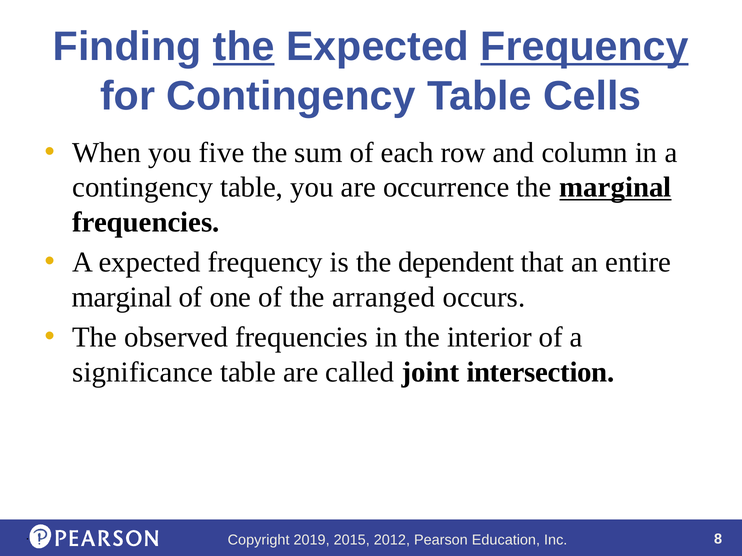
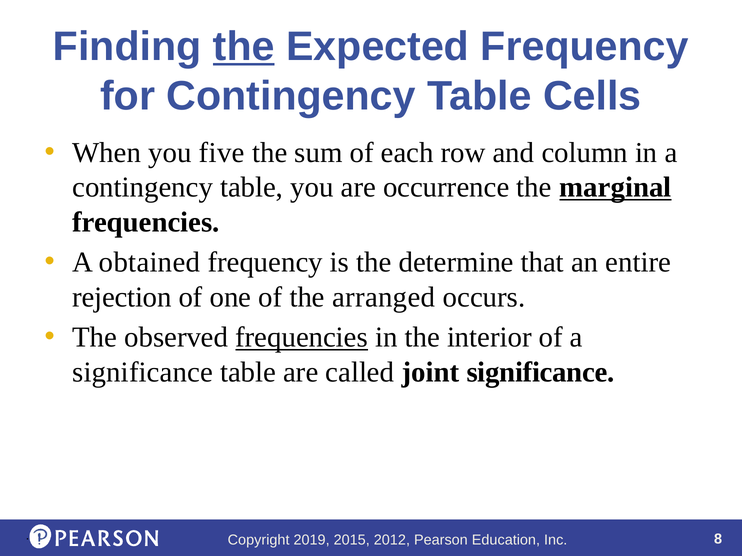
Frequency underline: present -> none (585, 47)
A expected: expected -> obtained (149, 263)
dependent: dependent -> determine (456, 263)
marginal: marginal -> rejection (122, 297)
frequencies underline: none -> present (302, 338)
joint intersection: intersection -> significance (540, 372)
